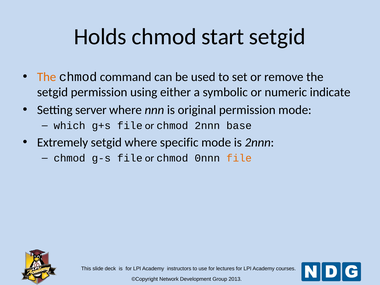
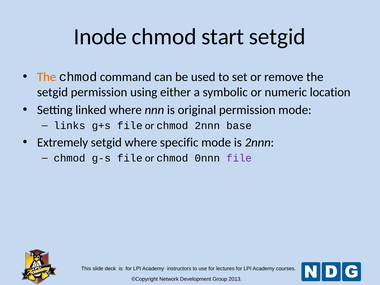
Holds: Holds -> Inode (100, 37)
indicate: indicate -> location (330, 92)
server: server -> linked (91, 110)
which: which -> links (70, 126)
file colour: orange -> purple (239, 158)
